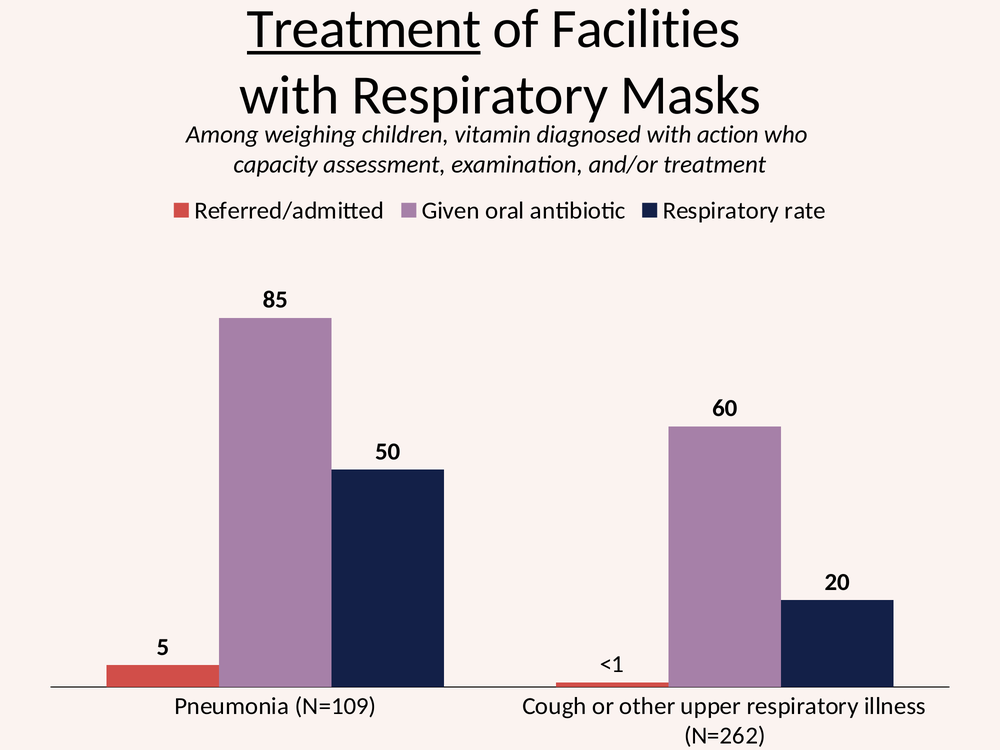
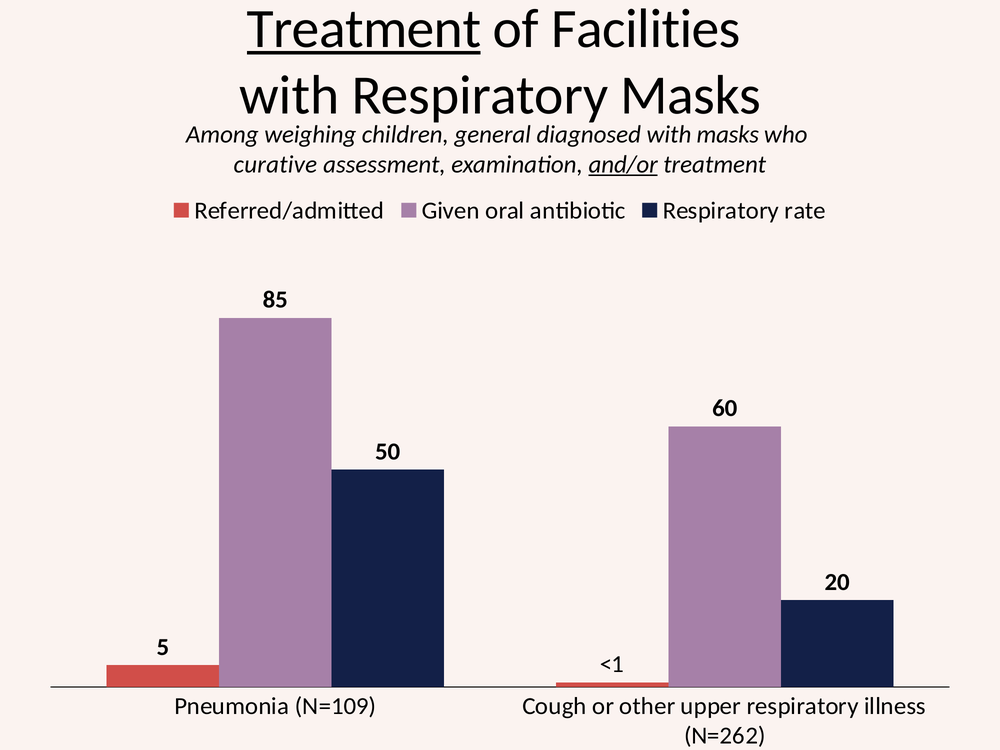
vitamin: vitamin -> general (493, 134)
with action: action -> masks (728, 134)
capacity: capacity -> curative (275, 164)
and/or underline: none -> present (623, 164)
